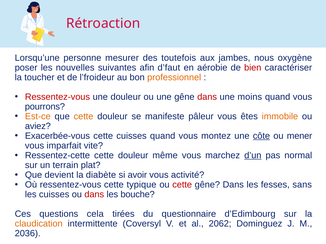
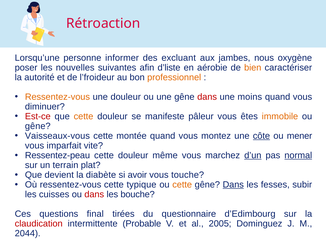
mesurer: mesurer -> informer (122, 58)
toutefois: toutefois -> excluant (179, 58)
d’faut: d’faut -> d’liste (169, 68)
bien colour: red -> orange (253, 68)
toucher: toucher -> autorité (39, 77)
Ressentez-vous colour: red -> orange (57, 97)
pourrons: pourrons -> diminuer (45, 107)
Est-ce colour: orange -> red (38, 117)
aviez: aviez -> gêne (38, 126)
Exacerbée-vous: Exacerbée-vous -> Vaisseaux-vous (57, 136)
cette cuisses: cuisses -> montée (132, 136)
Ressentez-cette: Ressentez-cette -> Ressentez-peau (57, 156)
normal underline: none -> present (298, 156)
activité: activité -> touche (188, 175)
cette colour: red -> orange (182, 185)
Dans underline: none -> present (233, 185)
sans: sans -> subir (302, 185)
cela: cela -> final (95, 214)
claudication colour: orange -> red (39, 224)
Coversyl: Coversyl -> Probable (142, 224)
2062: 2062 -> 2005 (220, 224)
2036: 2036 -> 2044 (28, 234)
